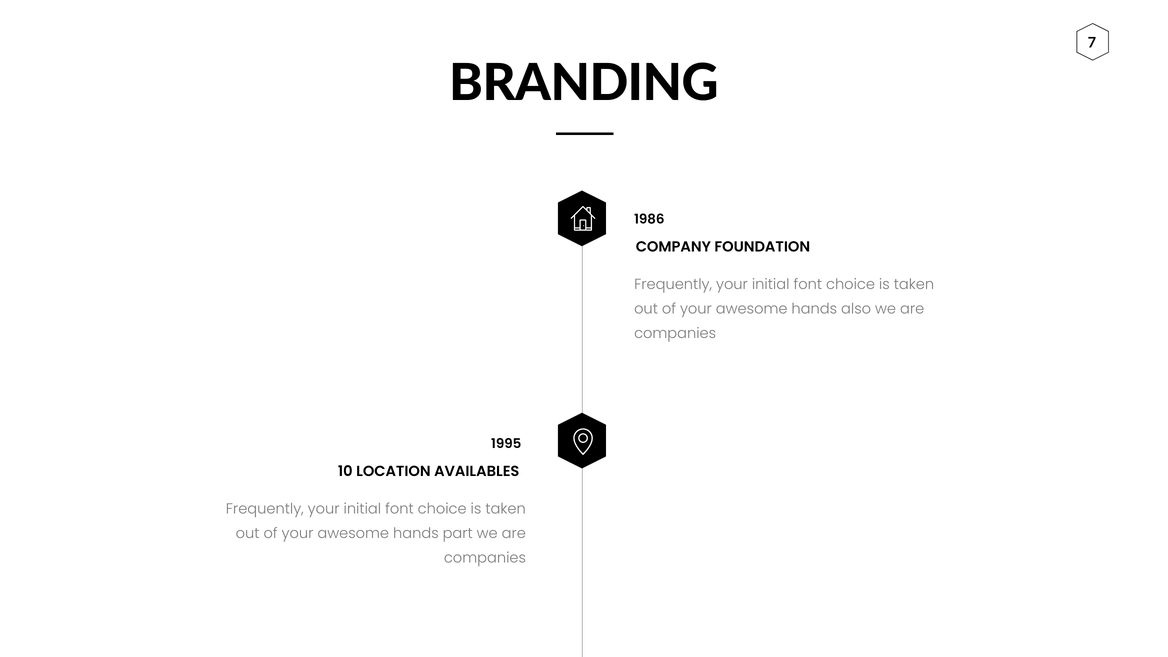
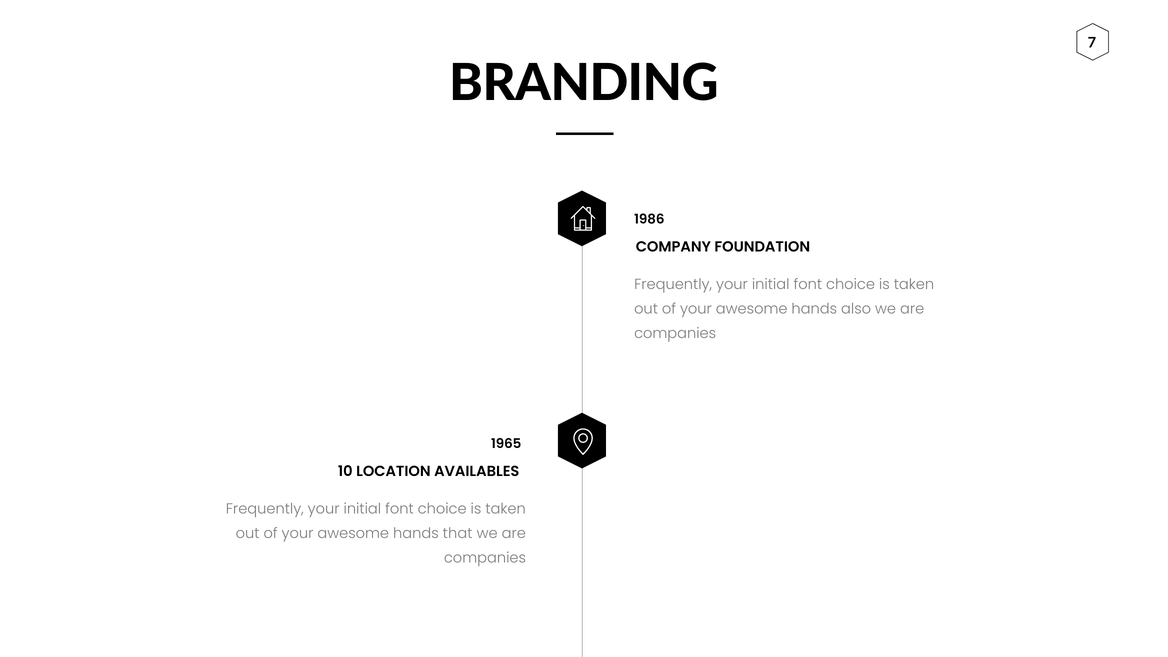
1995: 1995 -> 1965 (506, 444)
part: part -> that (458, 534)
